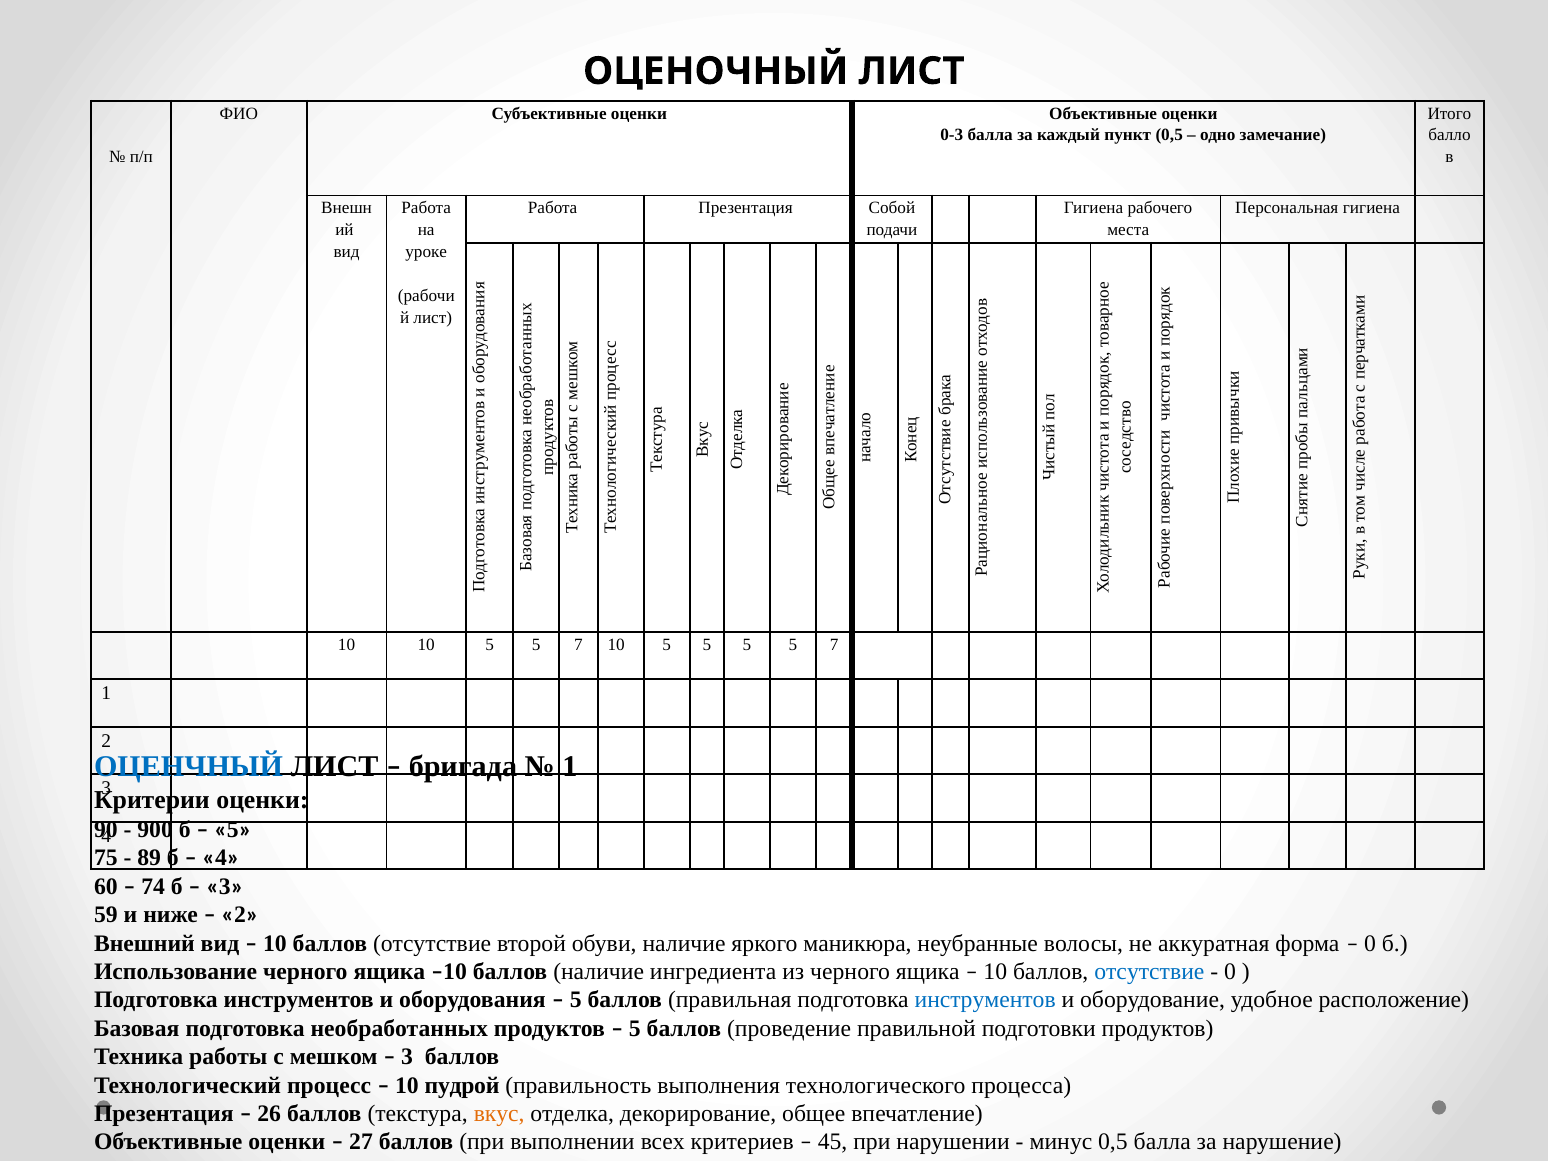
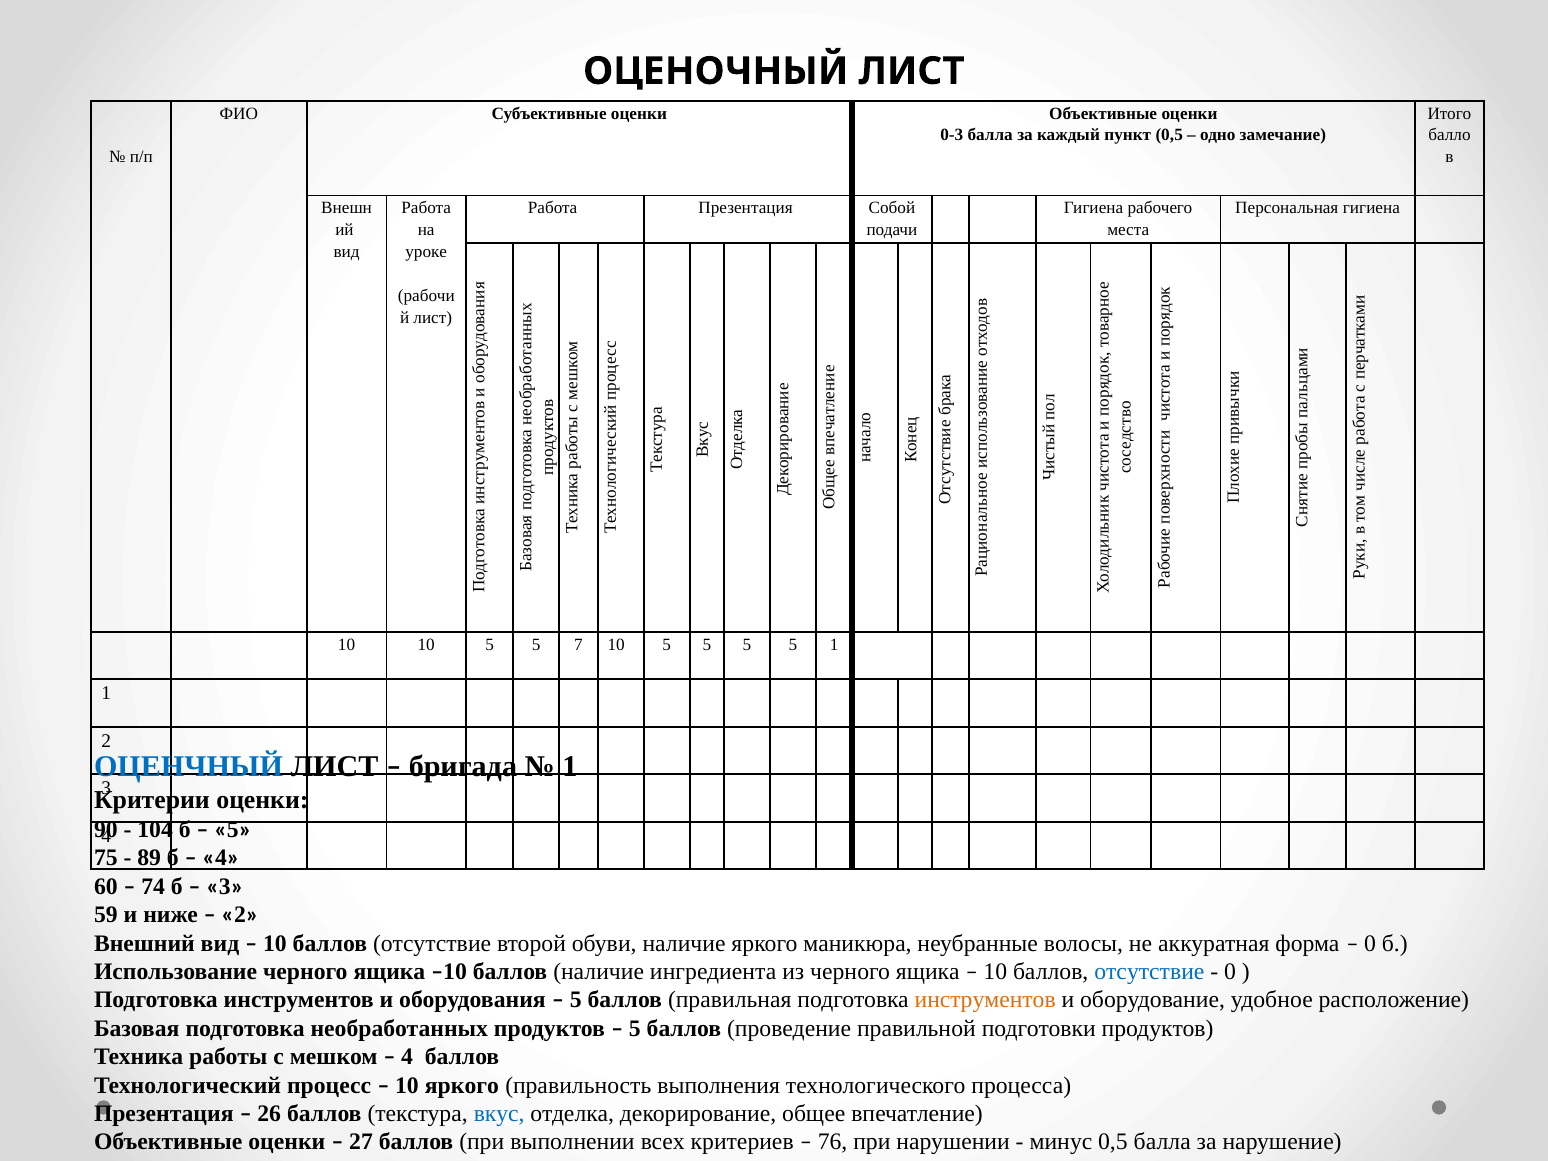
5 5 5 7: 7 -> 1 (834, 645)
900: 900 -> 104 (155, 830)
инструментов colour: blue -> orange (985, 1000)
3: 3 -> 4 (407, 1057)
10 пудрой: пудрой -> яркого (462, 1085)
вкус colour: orange -> blue (499, 1114)
45: 45 -> 76 (833, 1142)
